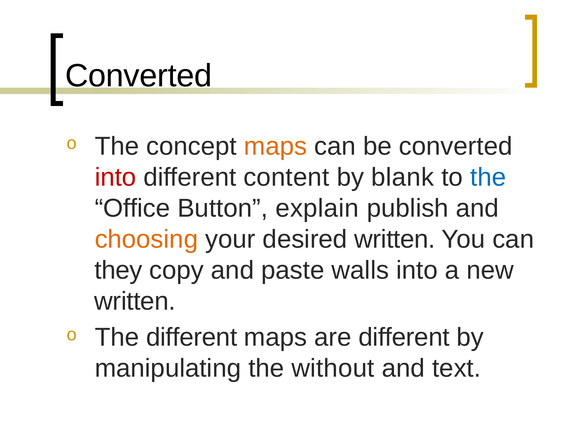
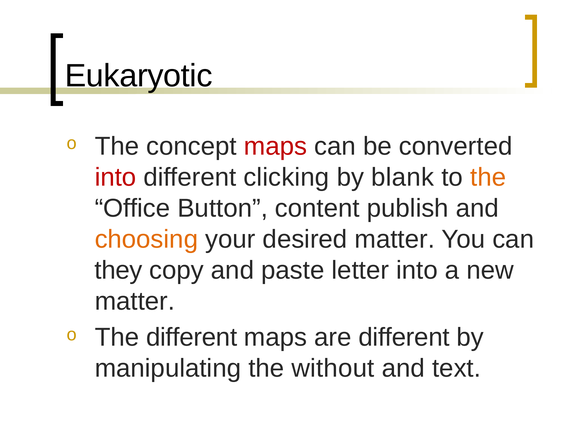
Converted: Converted -> Eukaryotic (139, 76)
maps colour: orange -> red (275, 146)
content: content -> clicking (286, 177)
the colour: blue -> orange (488, 177)
explain: explain -> content (317, 208)
desired written: written -> matter (395, 239)
walls: walls -> letter (360, 270)
written: written -> matter (135, 301)
